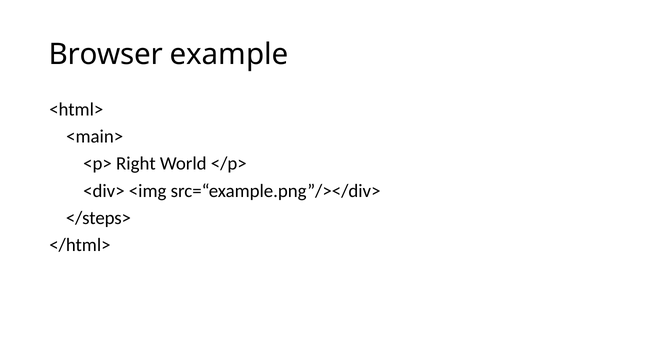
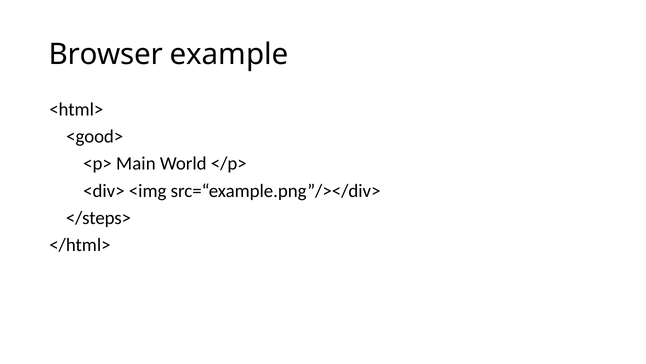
<main>: <main> -> <good> (95, 136)
Right: Right -> Main (136, 163)
